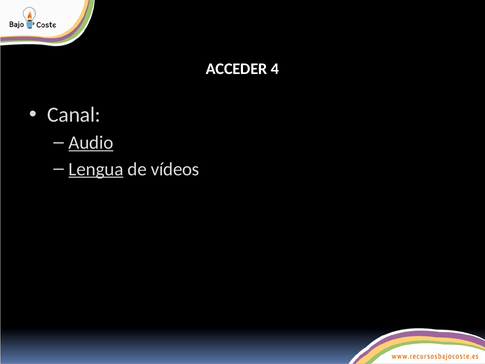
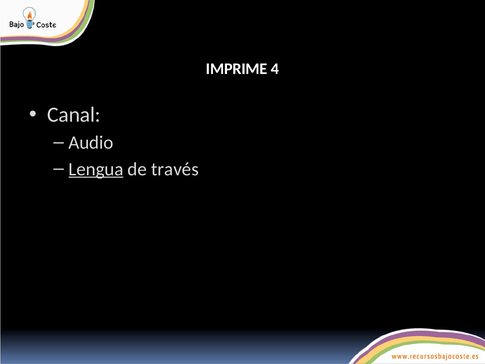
ACCEDER: ACCEDER -> IMPRIME (237, 69)
Audio underline: present -> none (91, 143)
vídeos: vídeos -> través (175, 169)
